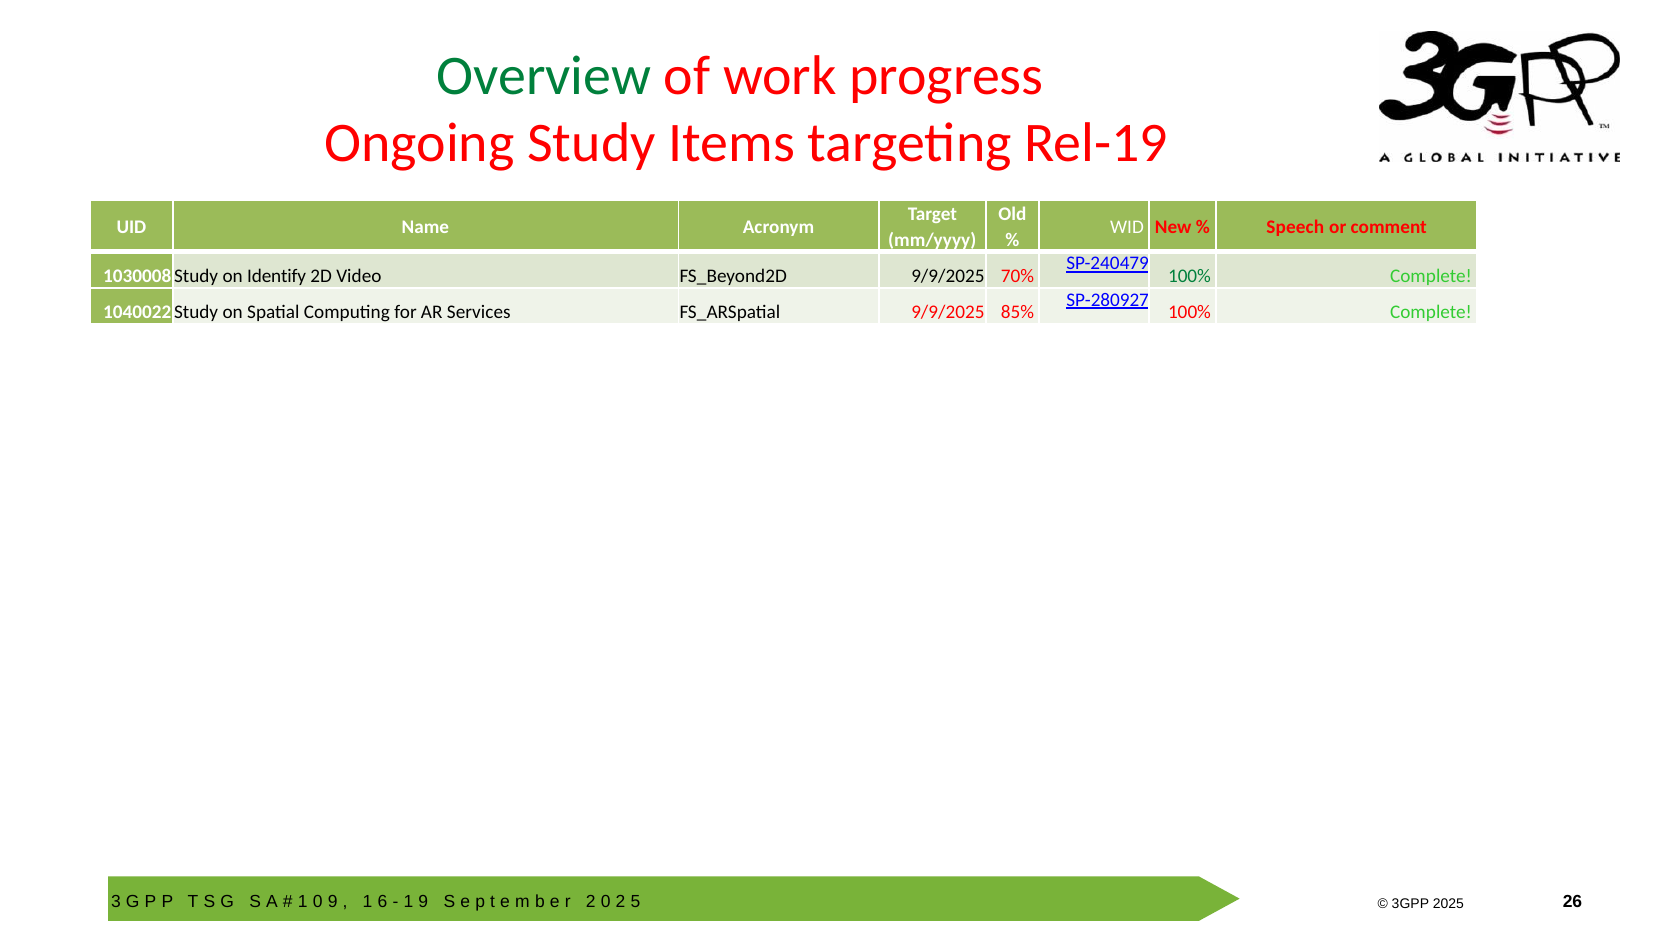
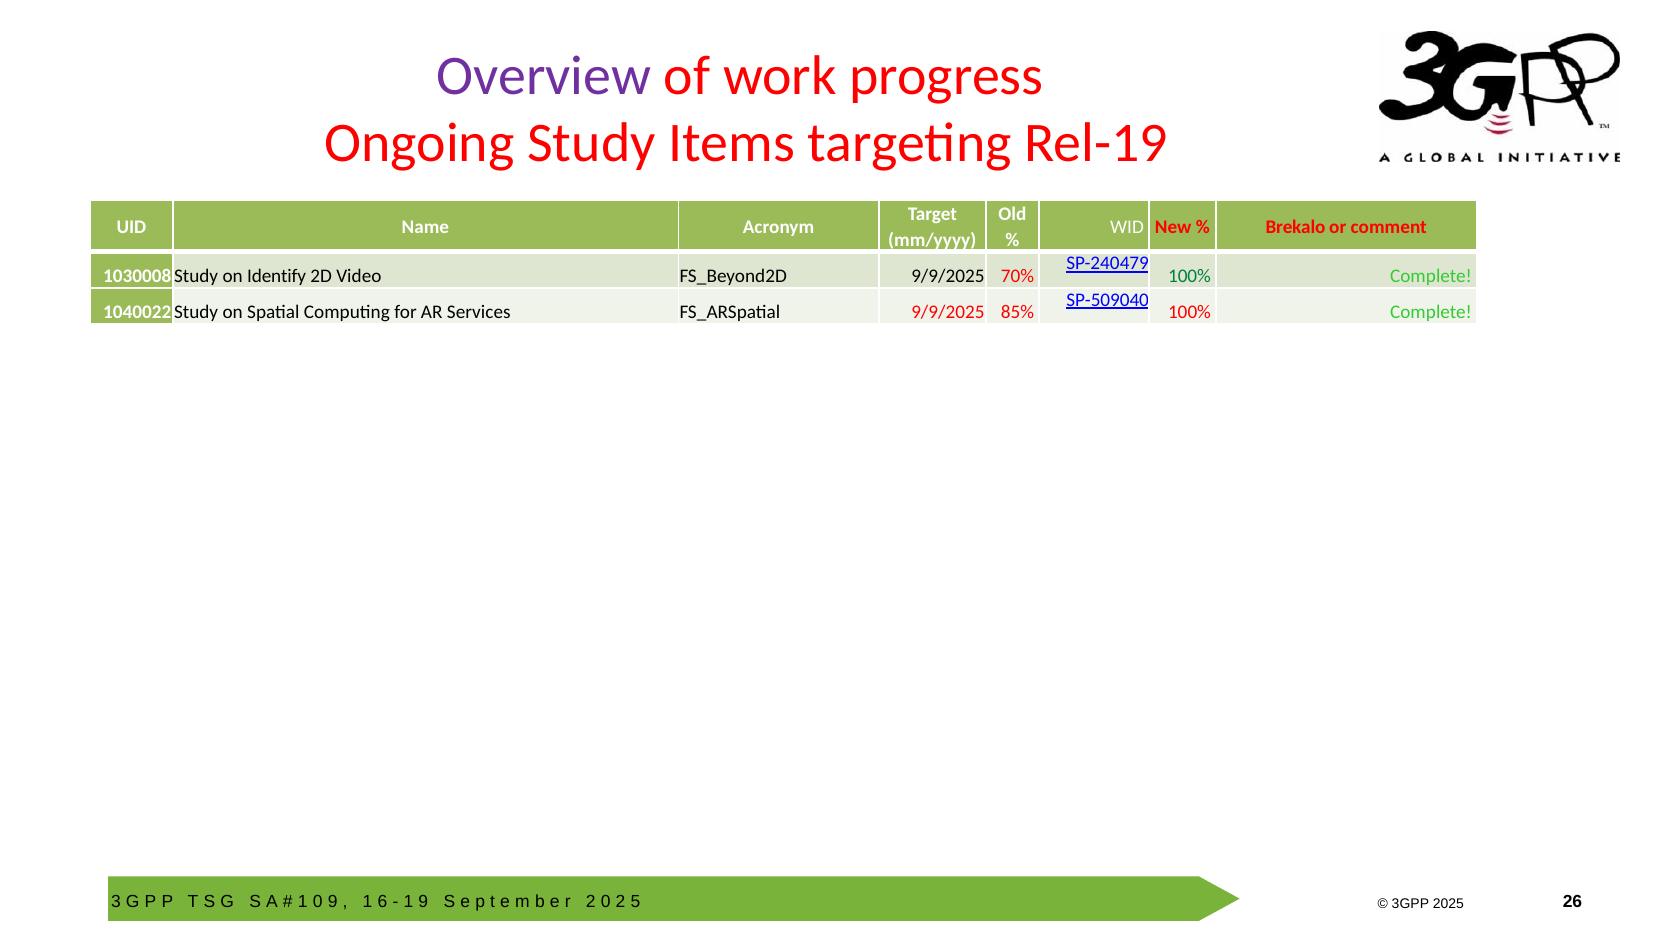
Overview colour: green -> purple (544, 76)
Speech: Speech -> Brekalo (1295, 227)
SP-280927: SP-280927 -> SP-509040 (1108, 300)
